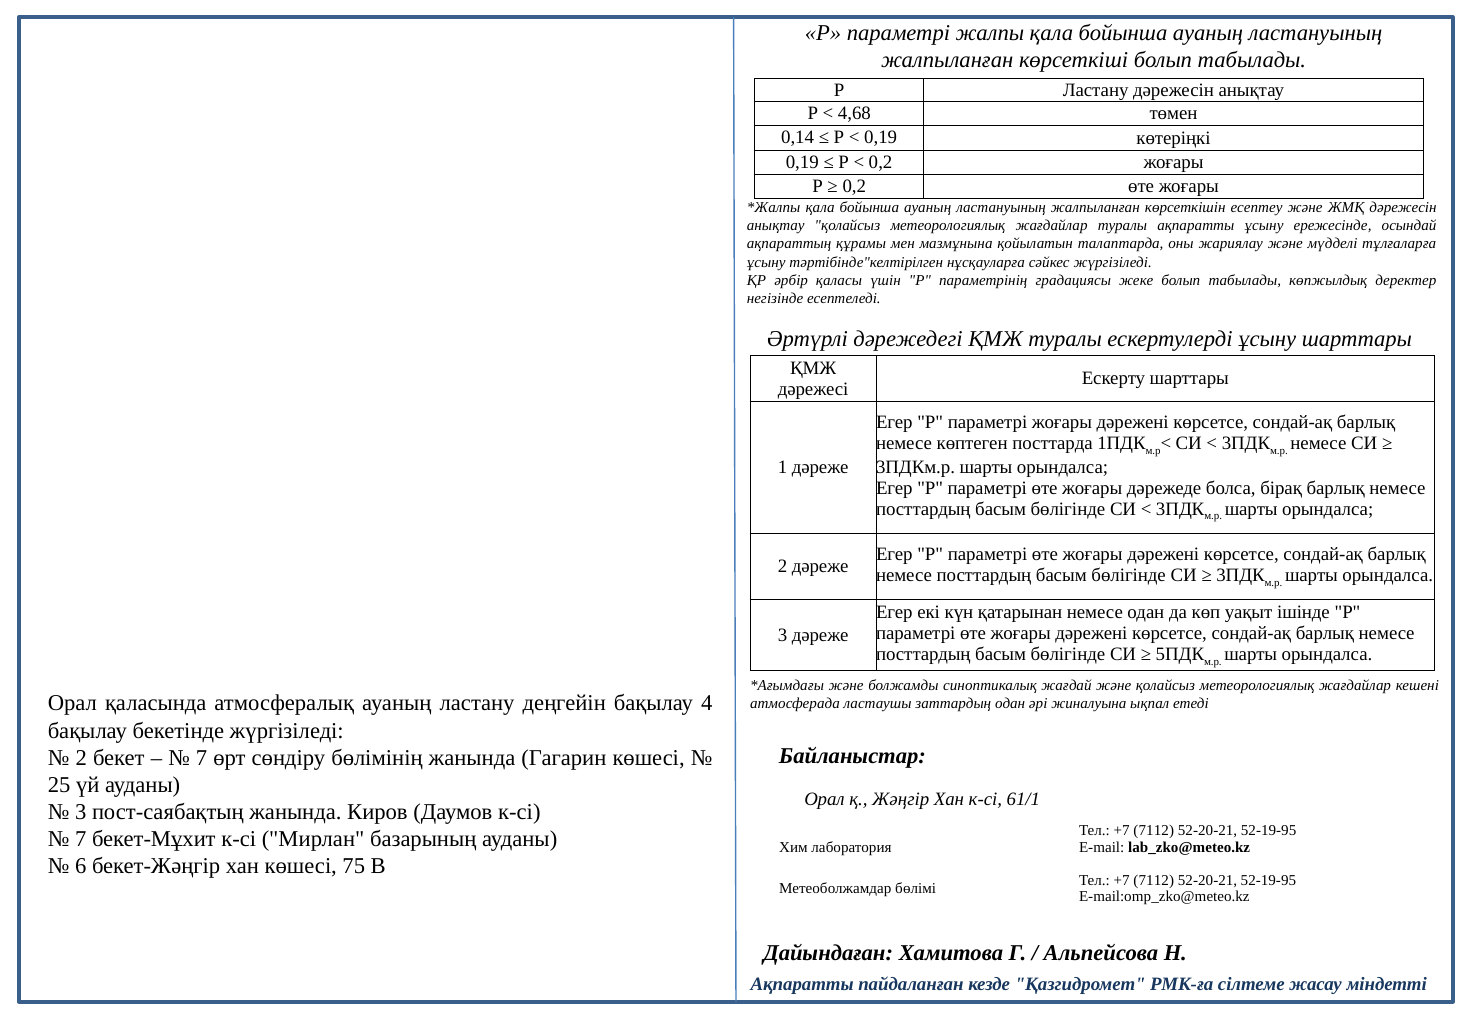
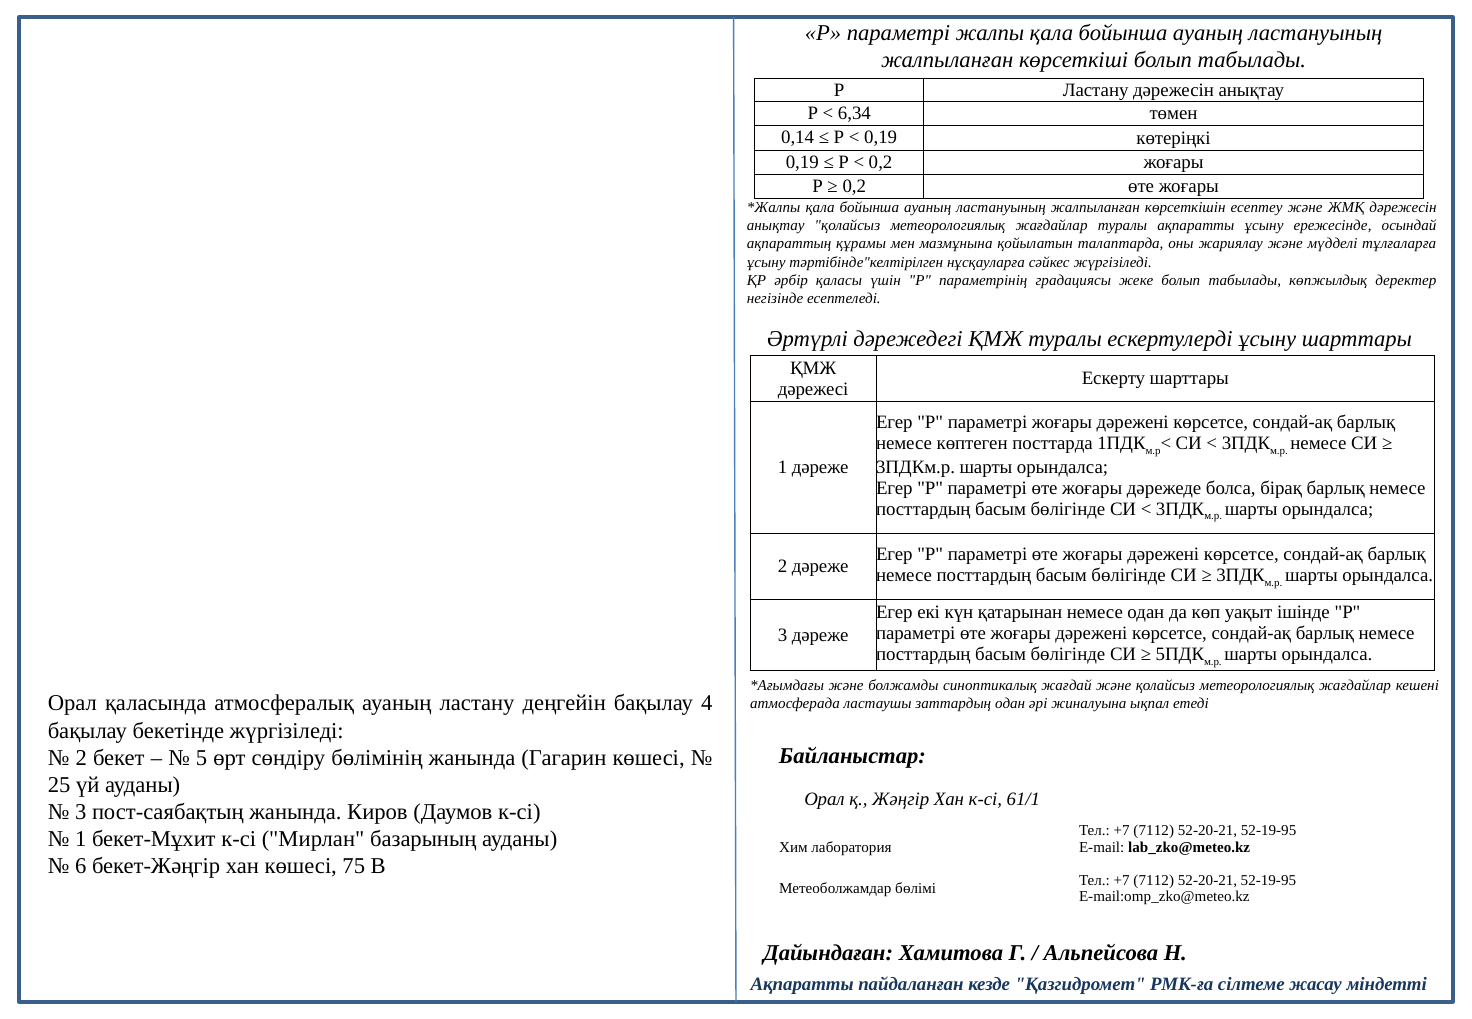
4,68: 4,68 -> 6,34 (854, 113)
7: 7 -> 5 (202, 758)
7: 7 -> 1 (81, 839)
